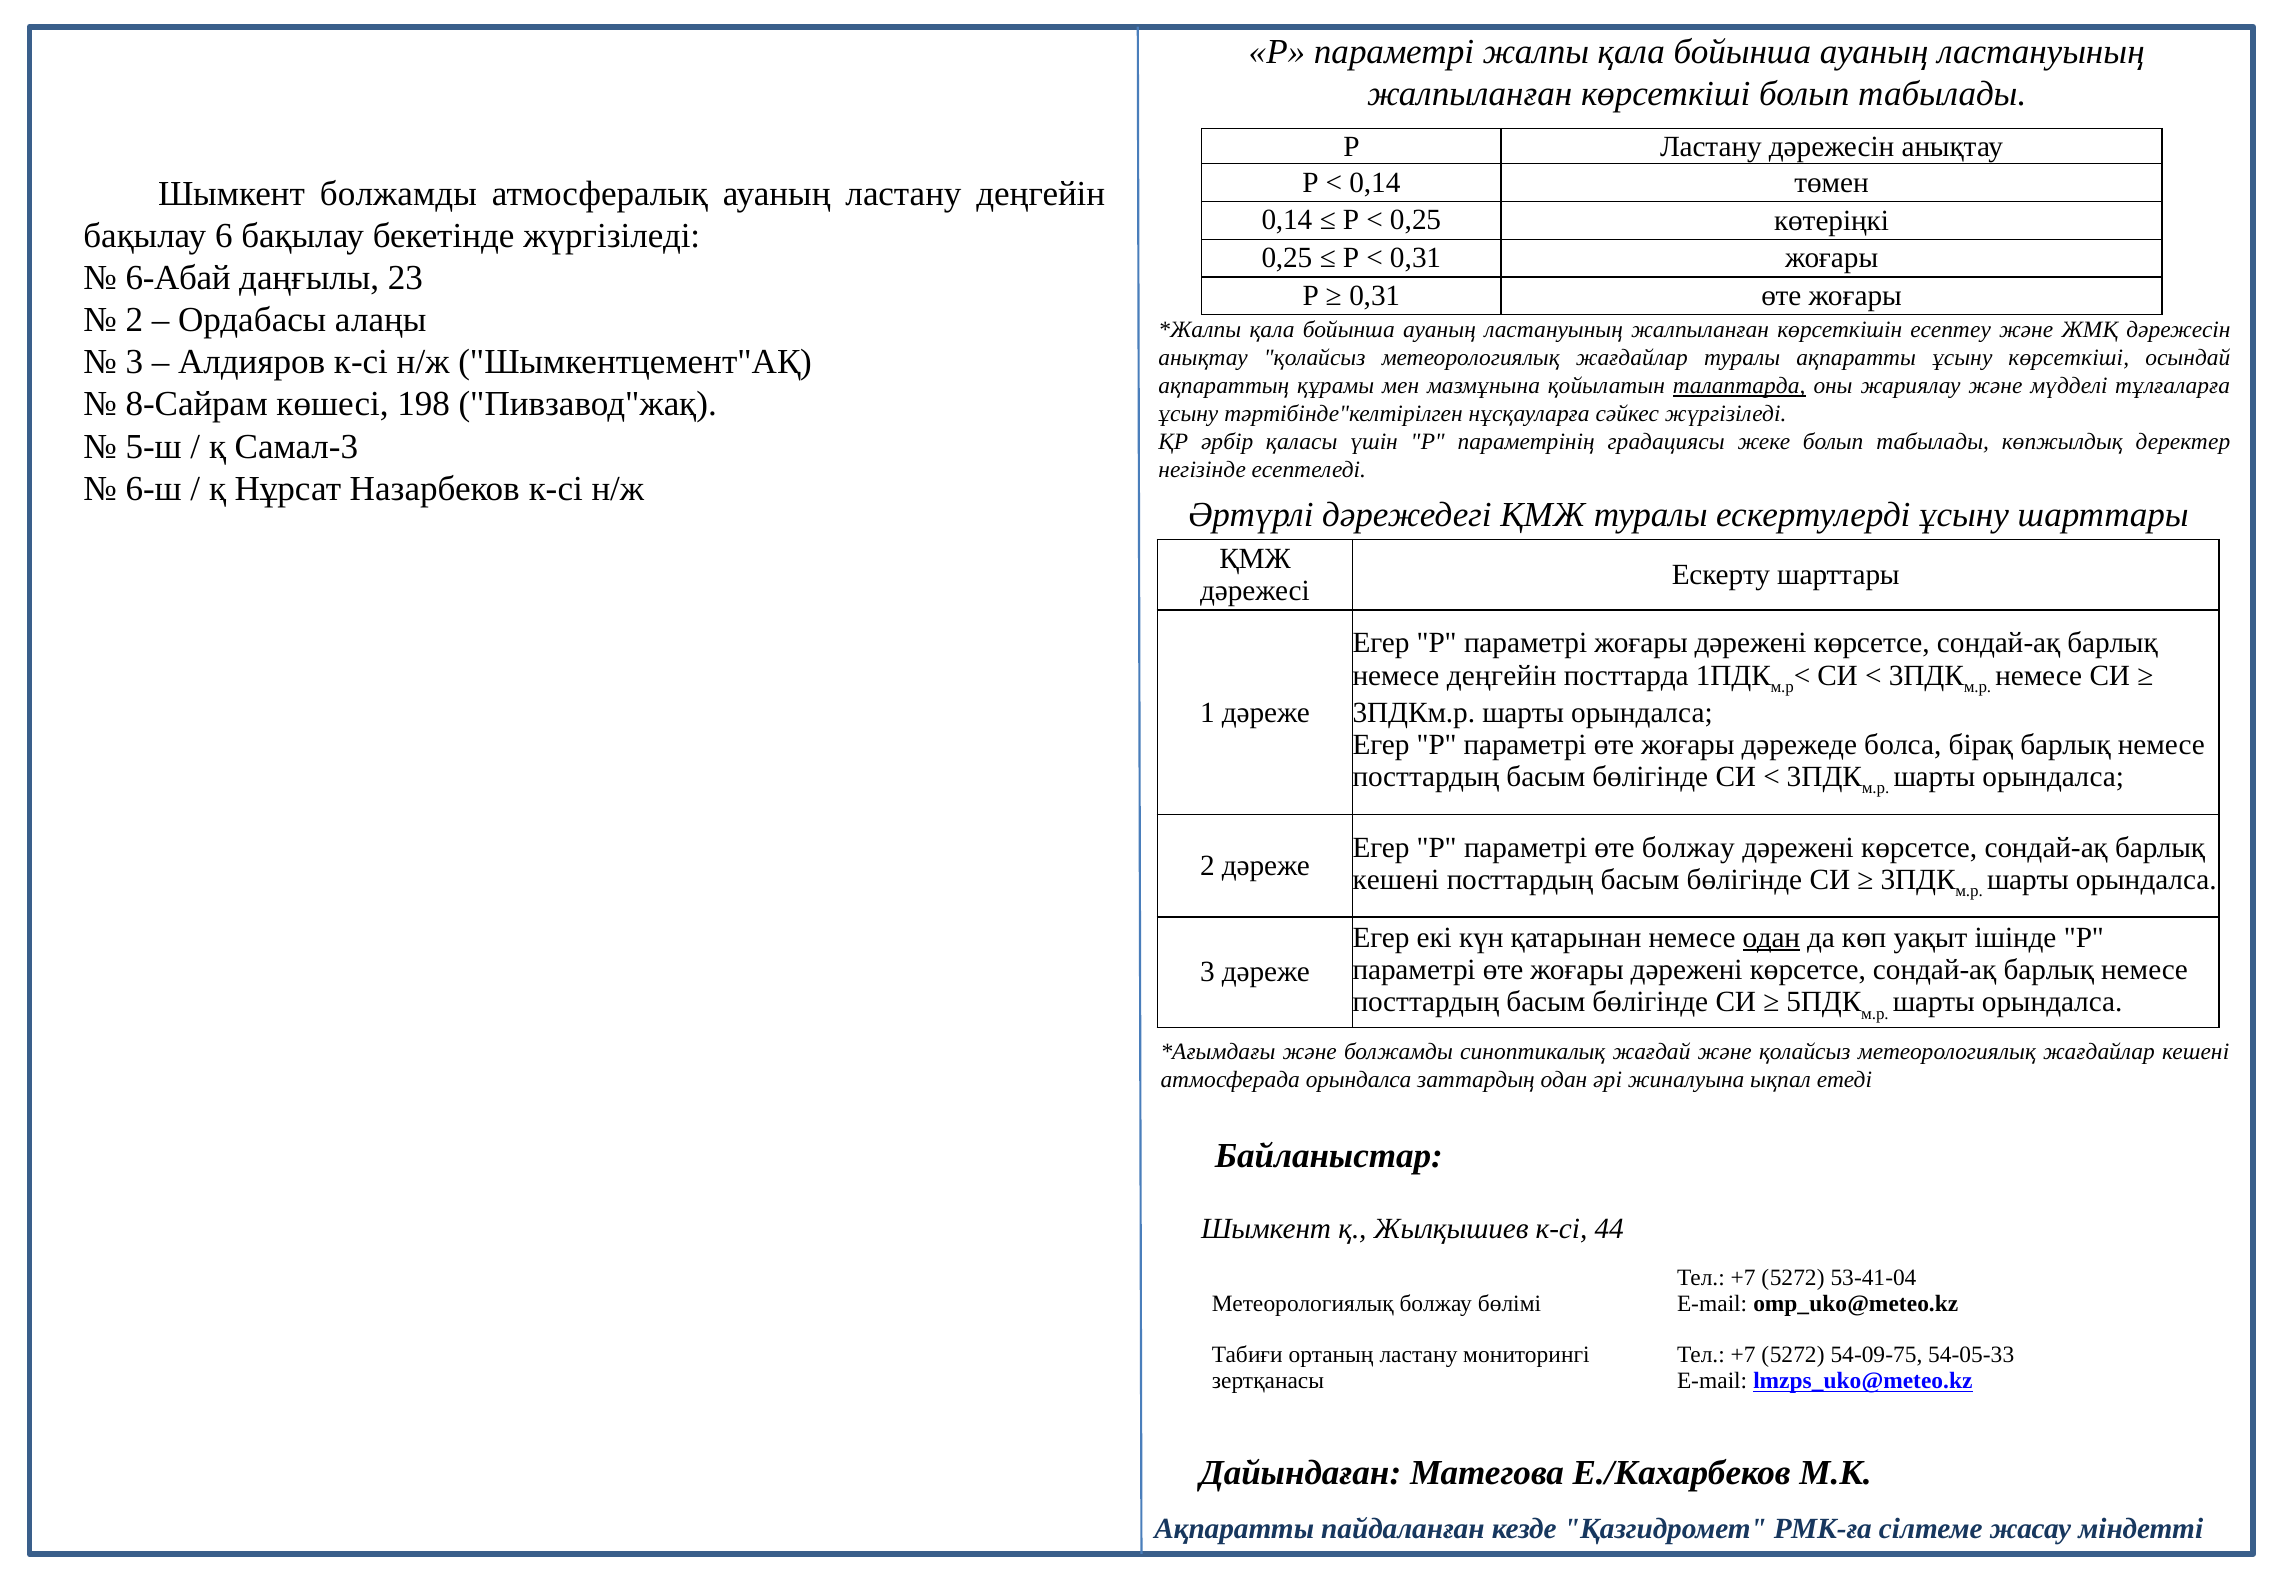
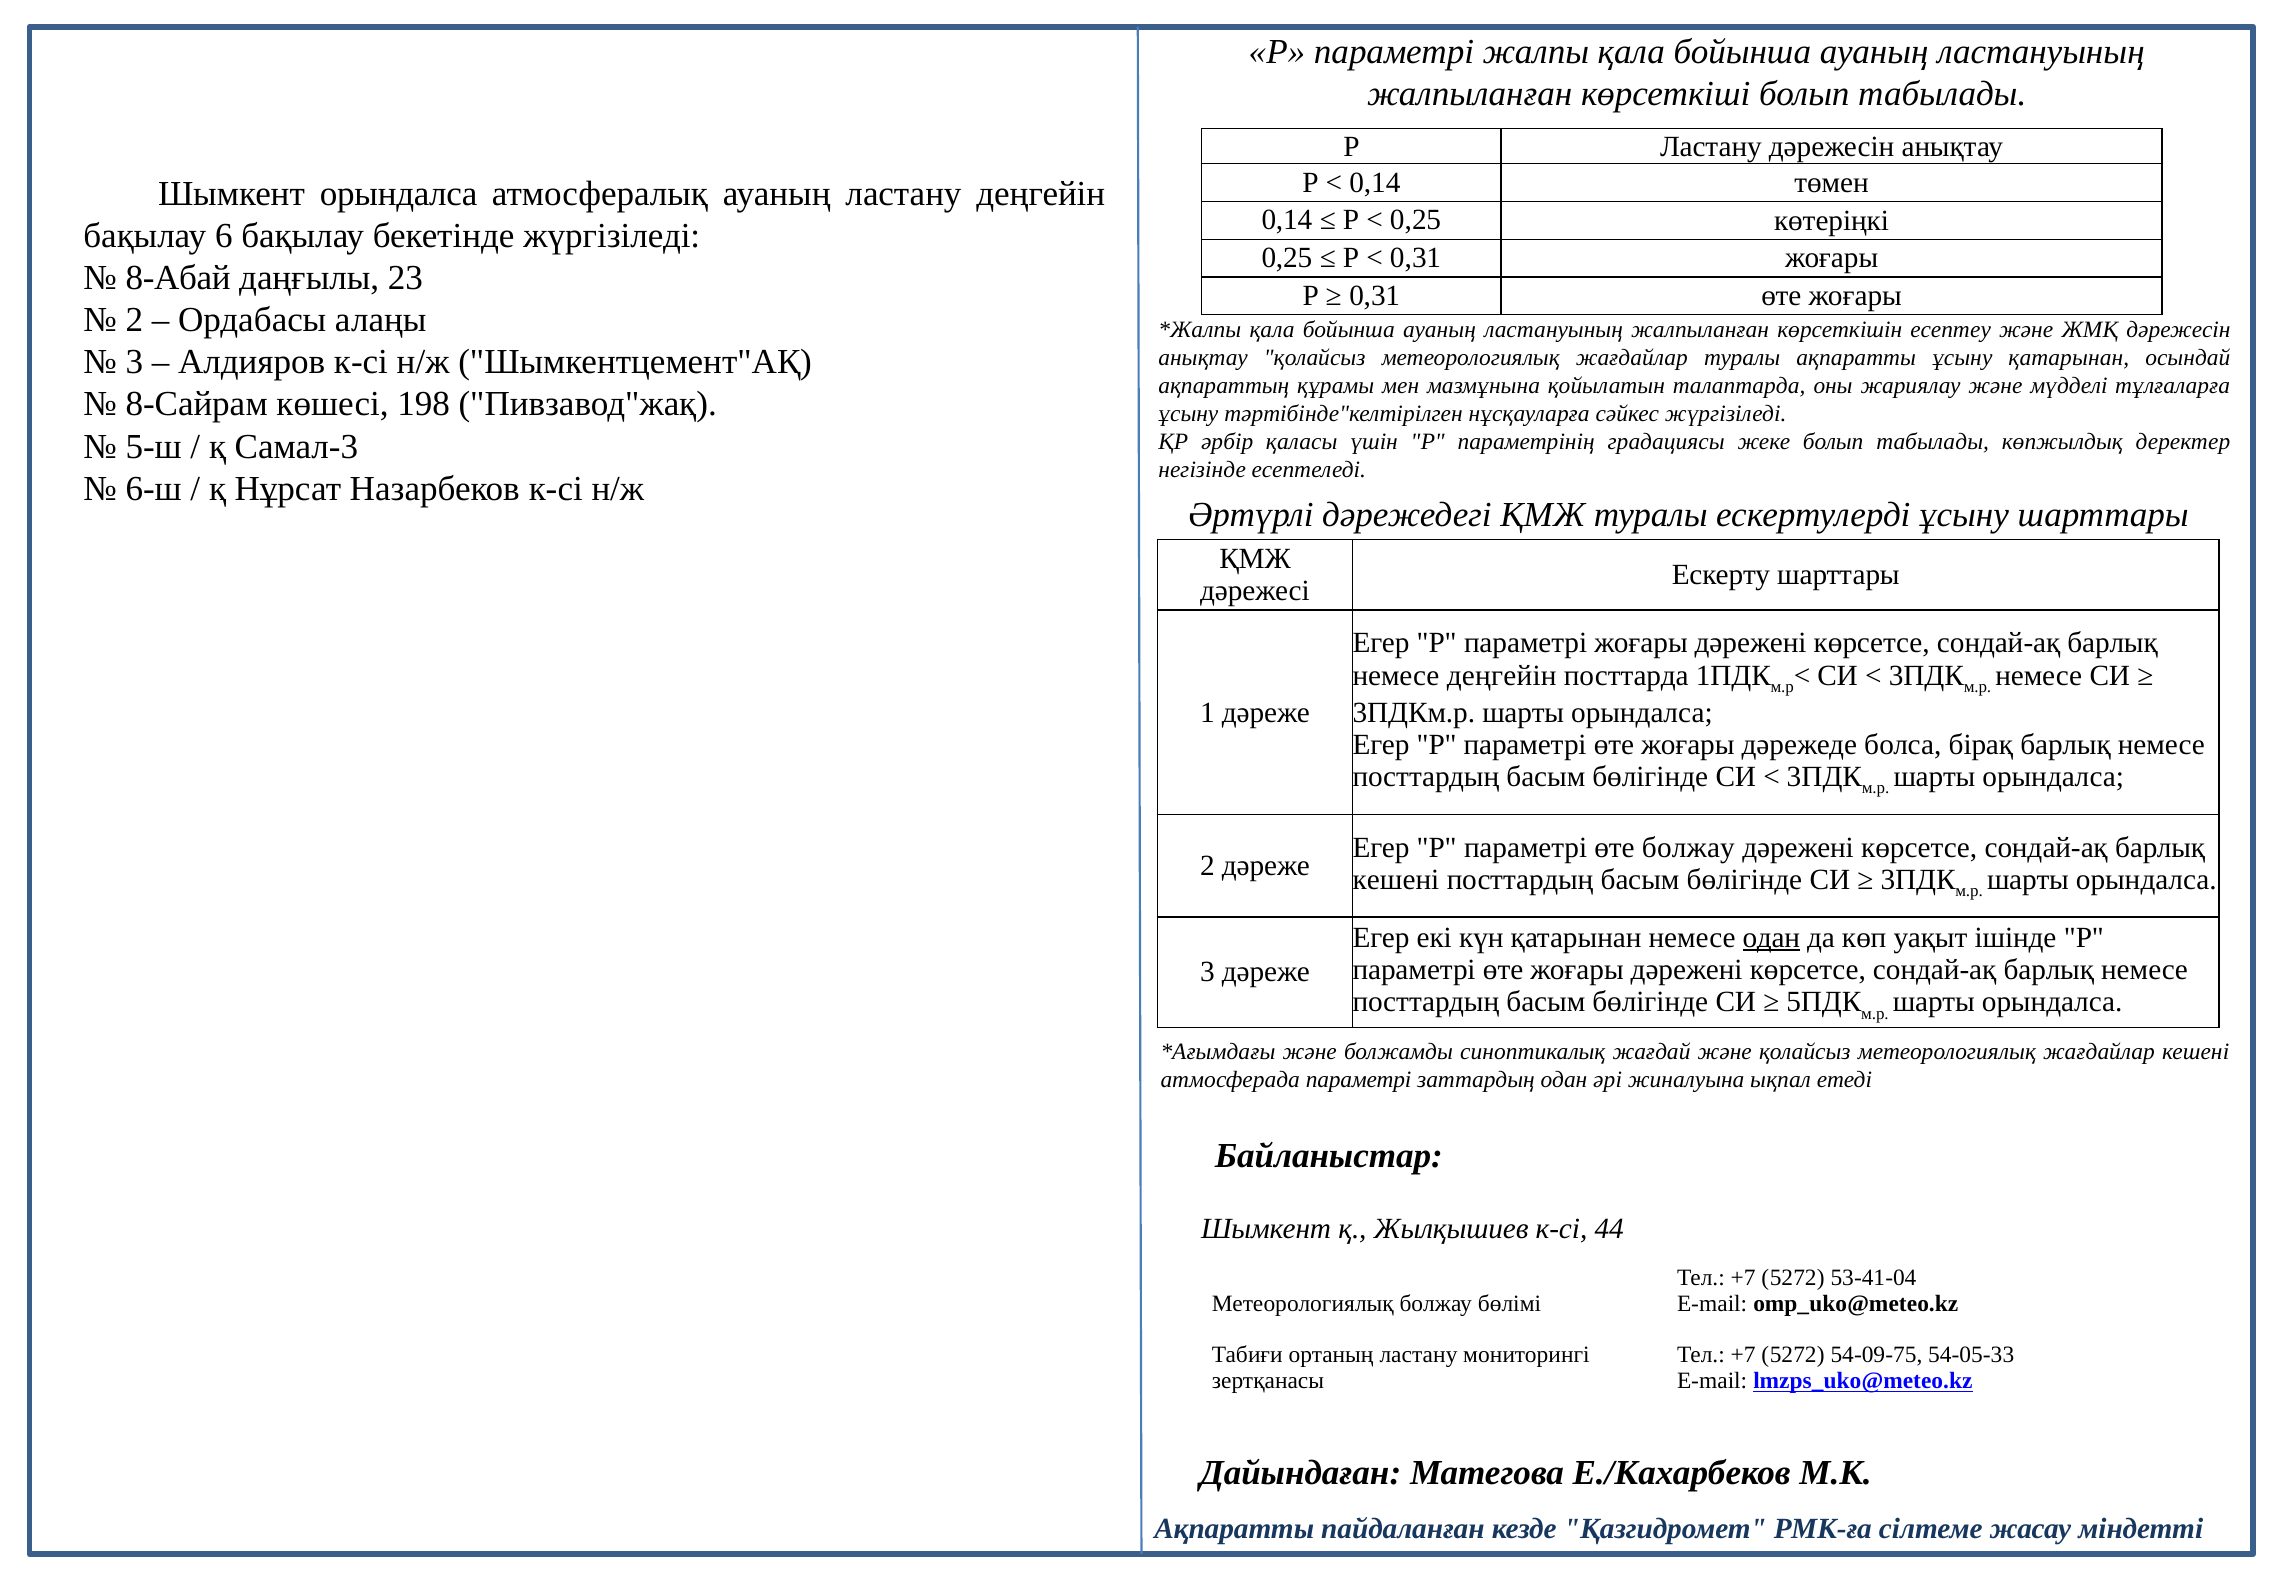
Шымкент болжамды: болжамды -> орындалса (399, 193)
6-Абай: 6-Абай -> 8-Абай (178, 278)
ұсыну көрсеткіші: көрсеткіші -> қатарынан (2069, 358)
талаптарда underline: present -> none (1739, 386)
атмосферада орындалса: орындалса -> параметрі (1359, 1080)
